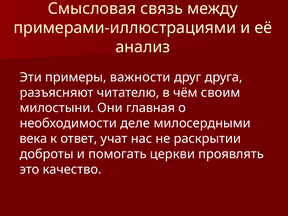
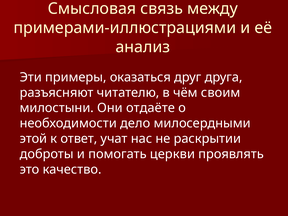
важности: важности -> оказаться (140, 77)
главная: главная -> отдаёте (150, 108)
деле: деле -> дело (135, 123)
века: века -> этой (33, 139)
